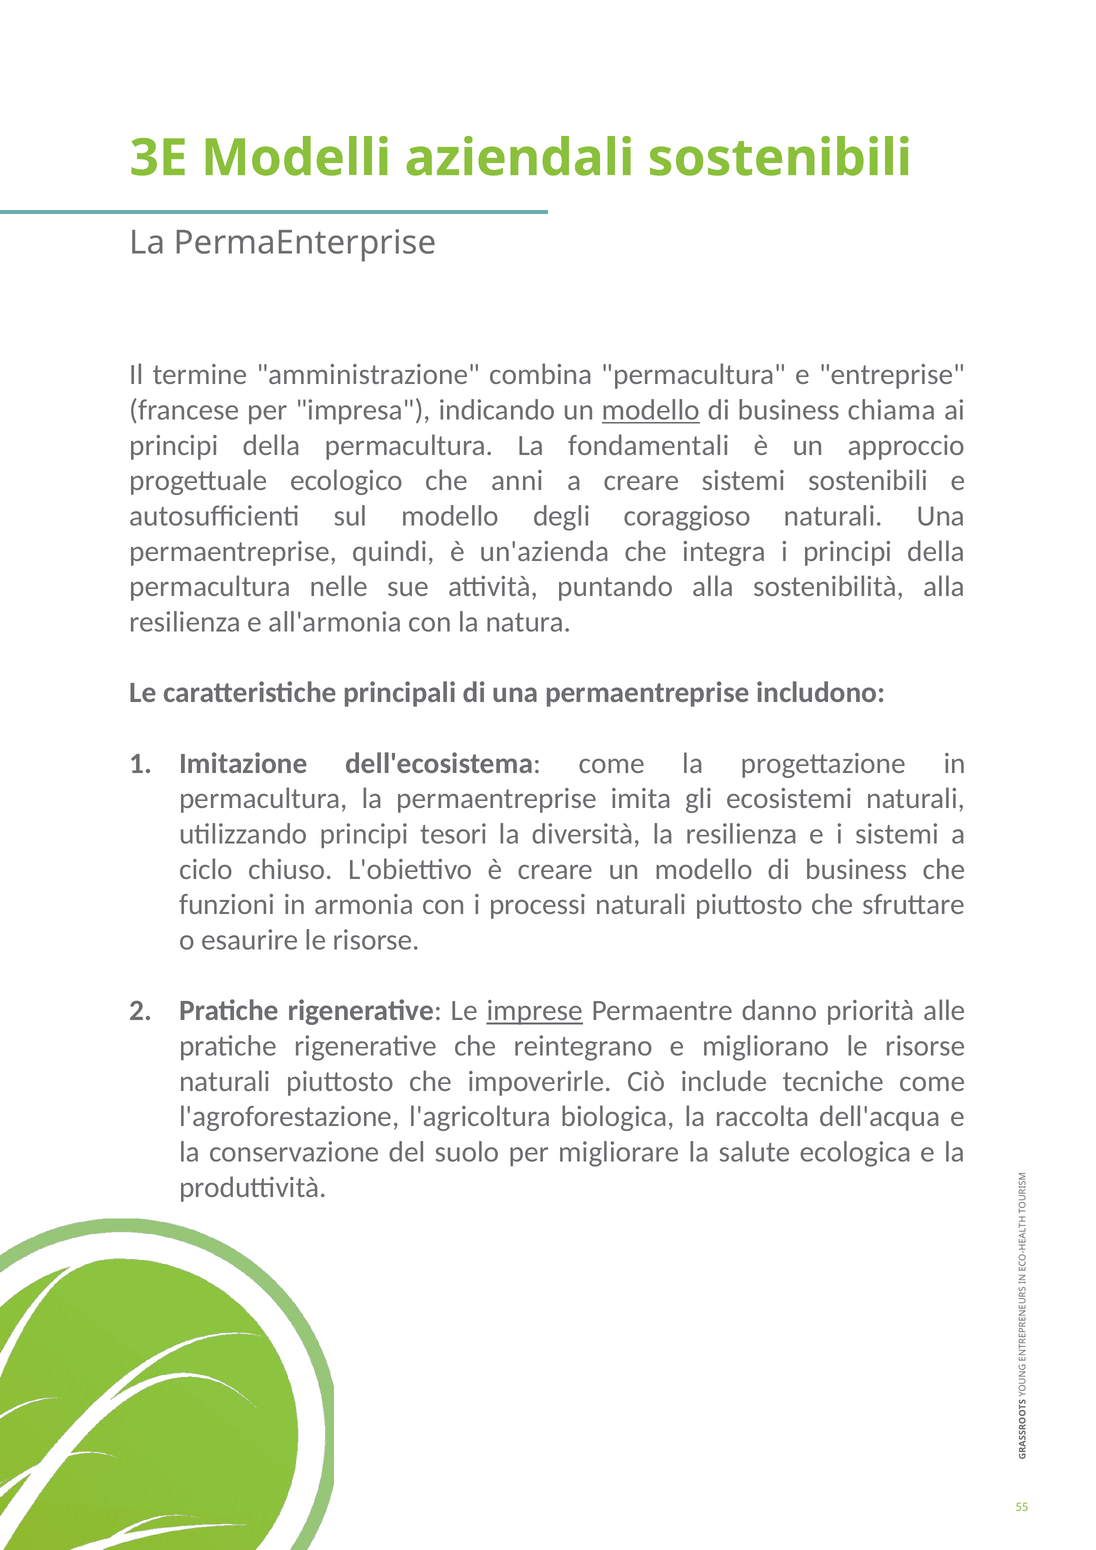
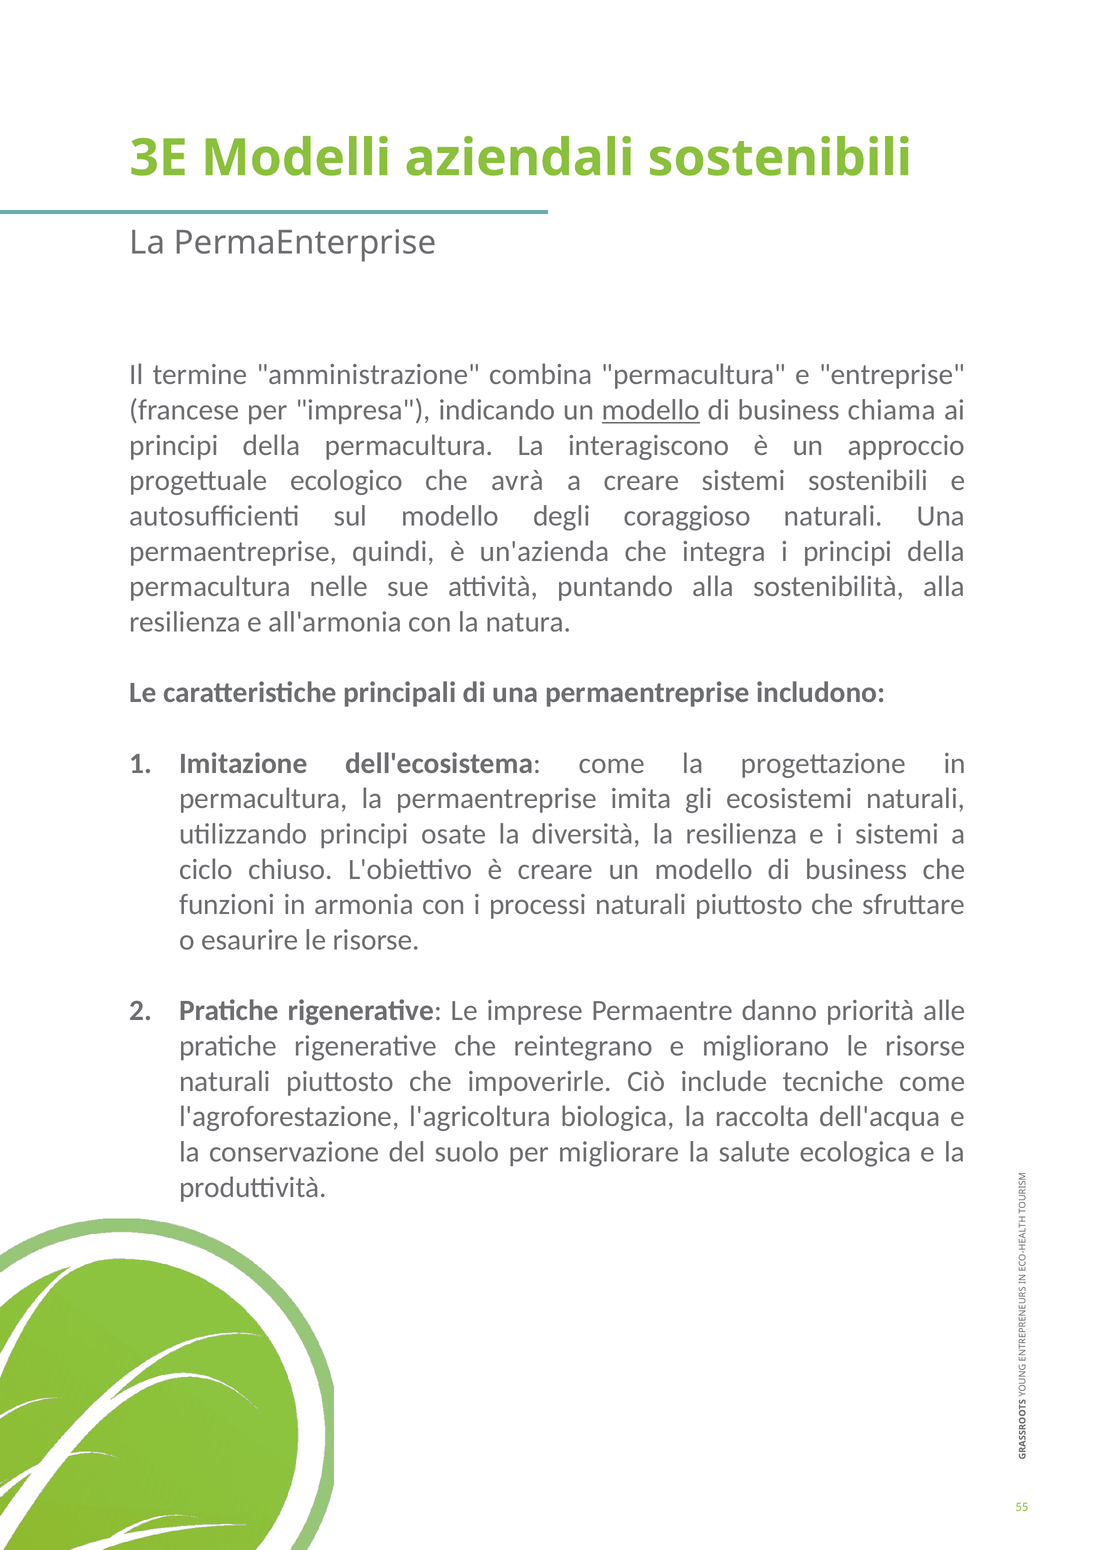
fondamentali: fondamentali -> interagiscono (649, 445)
anni: anni -> avrà (517, 481)
tesori: tesori -> osate (454, 834)
imprese underline: present -> none (535, 1011)
